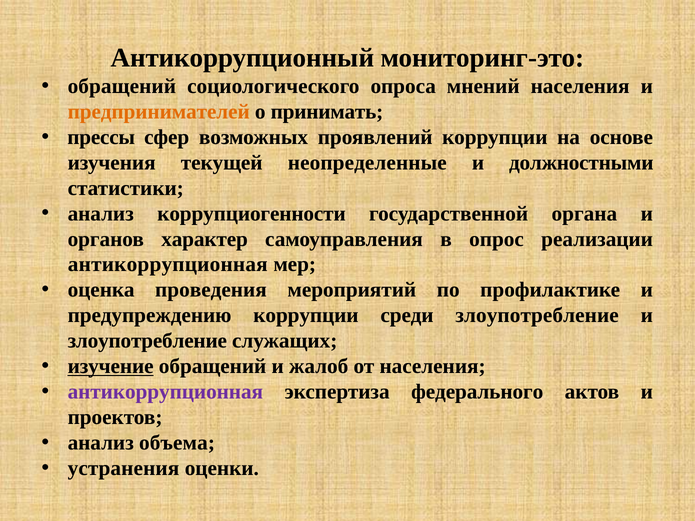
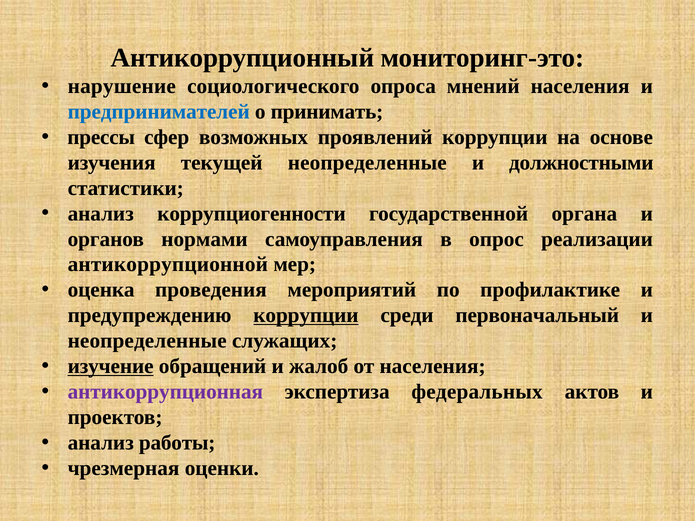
обращений: обращений -> нарушение (122, 86)
предпринимателей colour: orange -> blue (159, 112)
характер: характер -> нормами (204, 239)
антикоррупционная: антикоррупционная -> антикоррупционной (168, 265)
коррупции underline: none -> present (306, 316)
среди злоупотребление: злоупотребление -> первоначальный (537, 316)
злоупотребление: злоупотребление -> неопределенные (147, 341)
федерального: федерального -> федеральных (477, 392)
объема: объема -> работы (177, 443)
устранения: устранения -> чрезмерная (124, 468)
